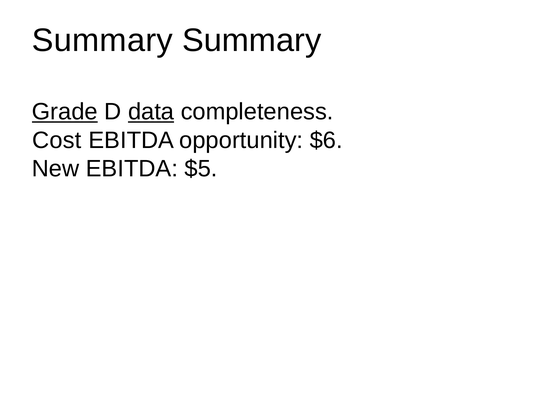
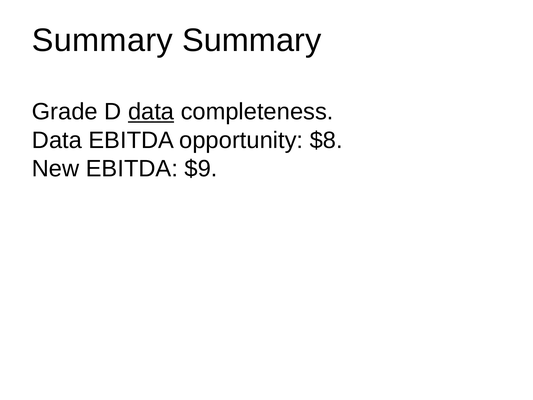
Grade underline: present -> none (65, 112)
Cost: Cost -> Data (57, 140)
$6: $6 -> $8 (326, 140)
$5: $5 -> $9 (201, 169)
